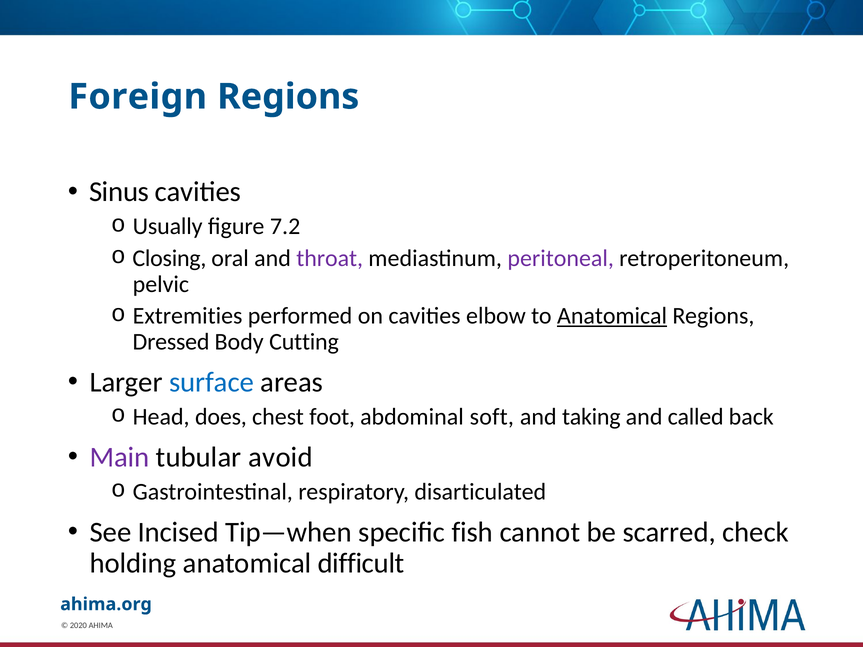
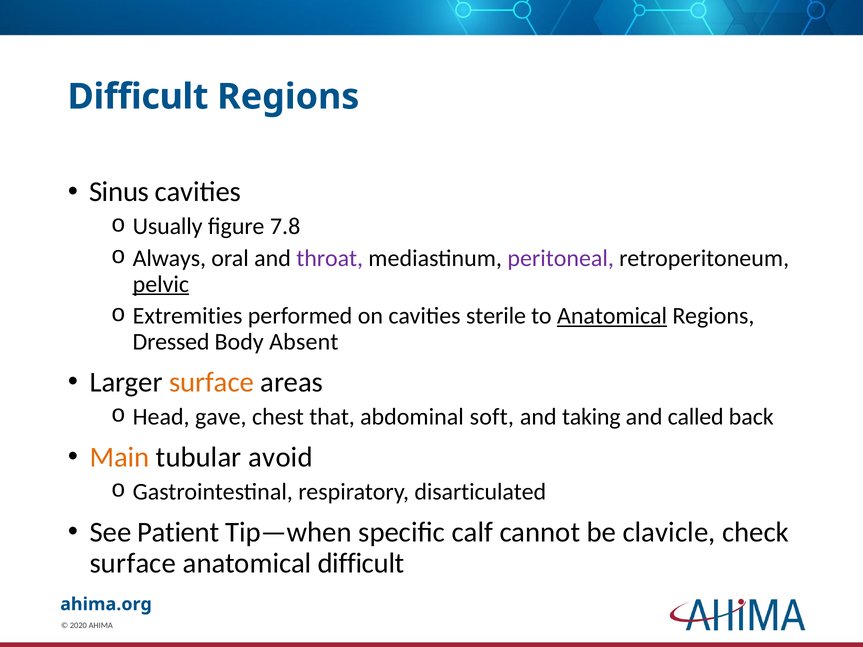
Foreign: Foreign -> Difficult (138, 97)
7.2: 7.2 -> 7.8 (285, 226)
Closing: Closing -> Always (169, 258)
pelvic underline: none -> present (161, 284)
elbow: elbow -> sterile (496, 316)
Cutting: Cutting -> Absent (304, 342)
surface colour: blue -> orange (212, 382)
does: does -> gave (221, 417)
foot: foot -> that (332, 417)
Main colour: purple -> orange (120, 457)
Incised: Incised -> Patient (178, 532)
fish: fish -> calf (472, 532)
scarred: scarred -> clavicle (669, 532)
holding: holding -> surface (133, 563)
